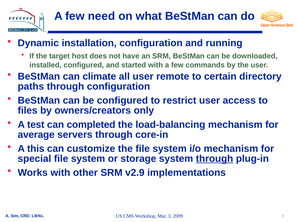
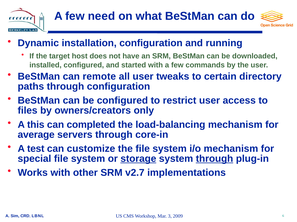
climate: climate -> remote (99, 77)
remote: remote -> tweaks (173, 77)
test: test -> this (36, 125)
this: this -> test (36, 149)
storage underline: none -> present (138, 159)
v2.9: v2.9 -> v2.7 (135, 173)
